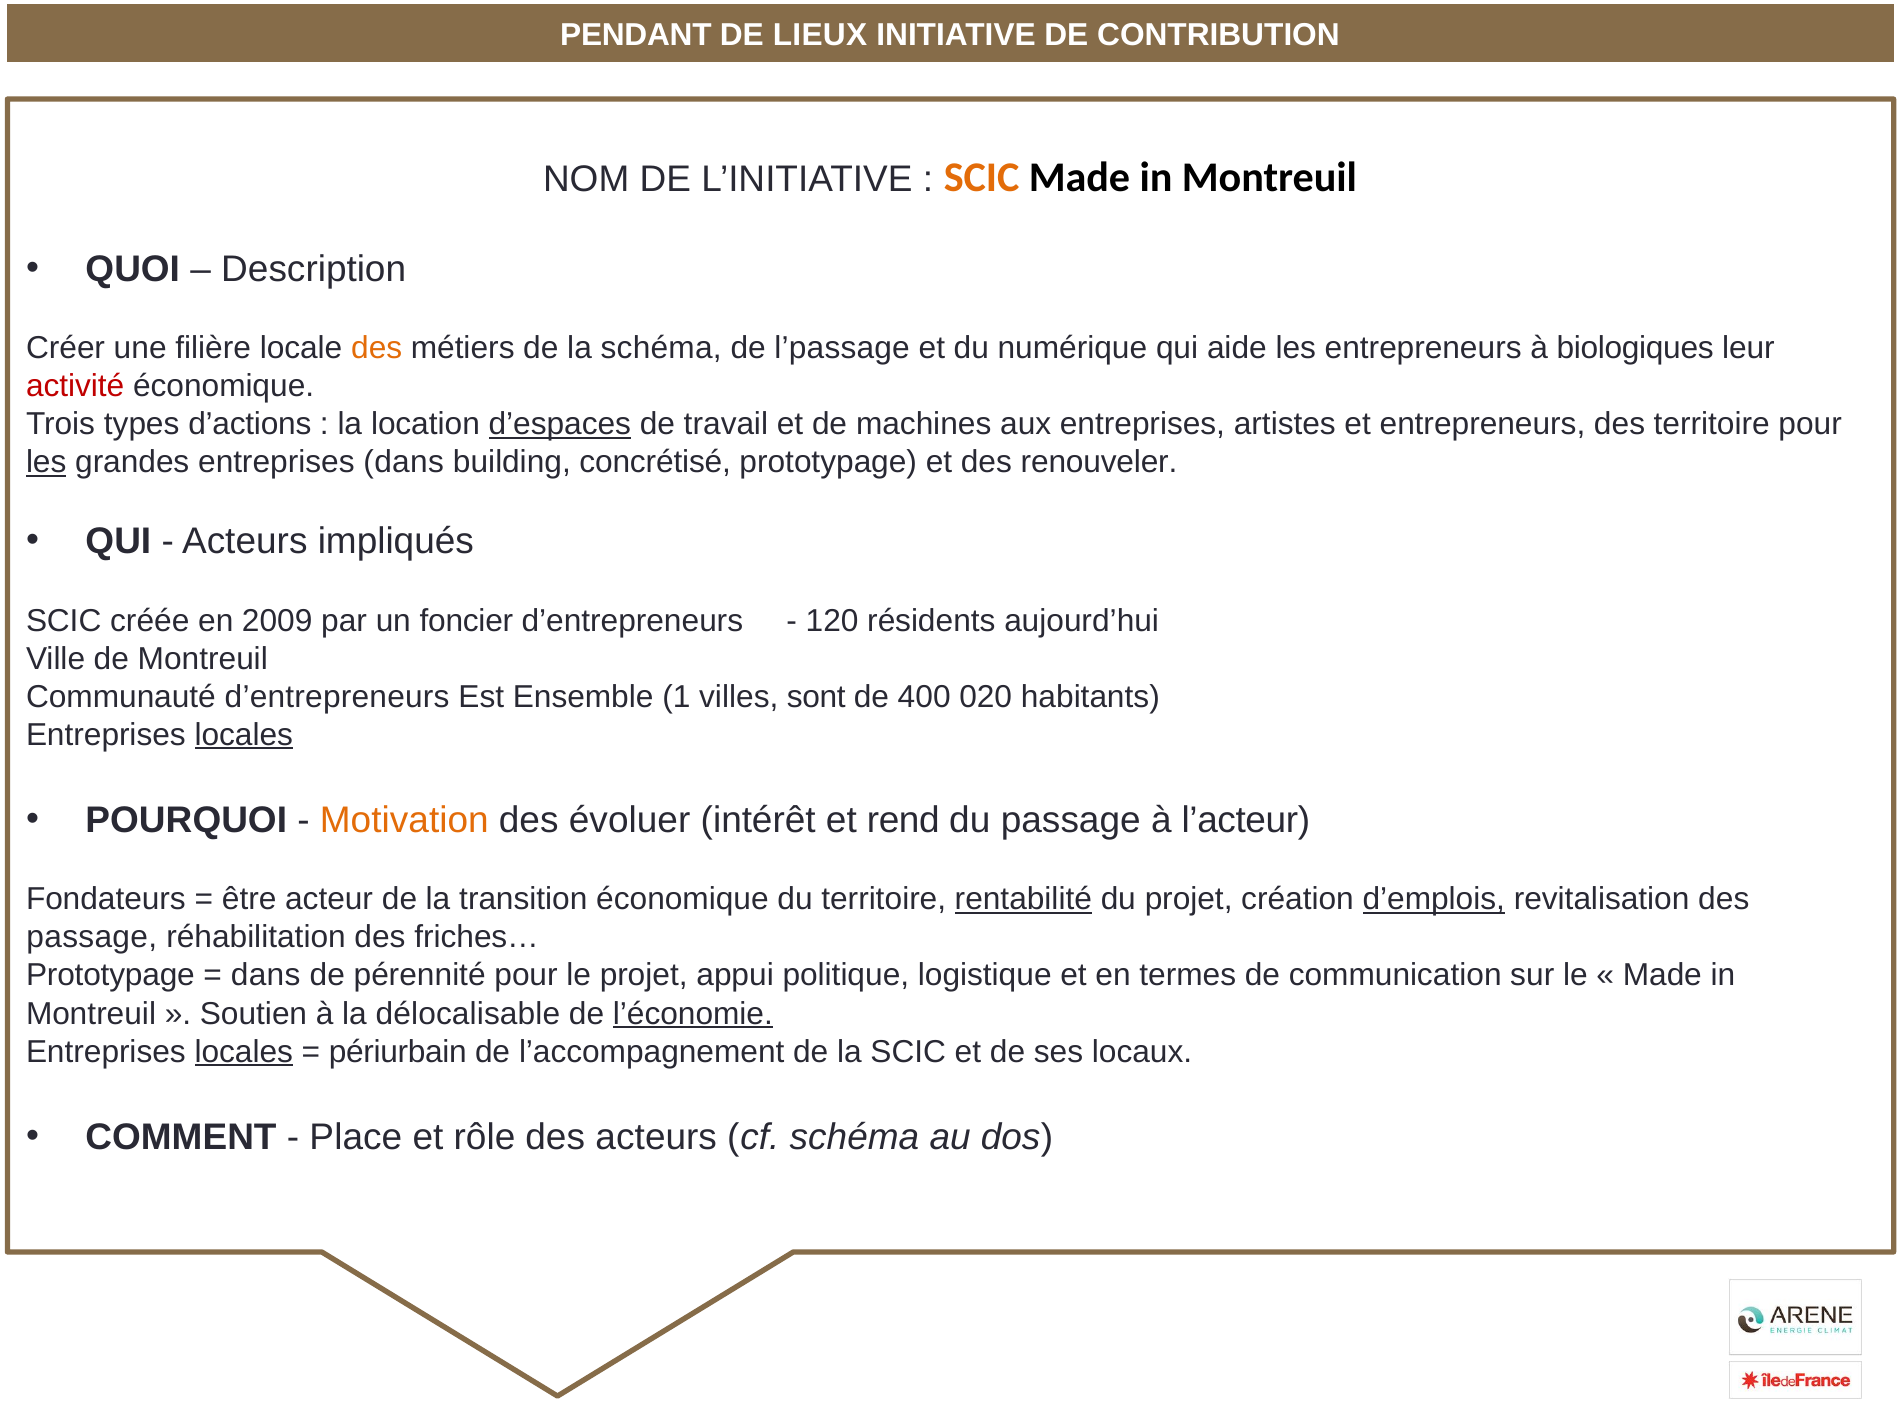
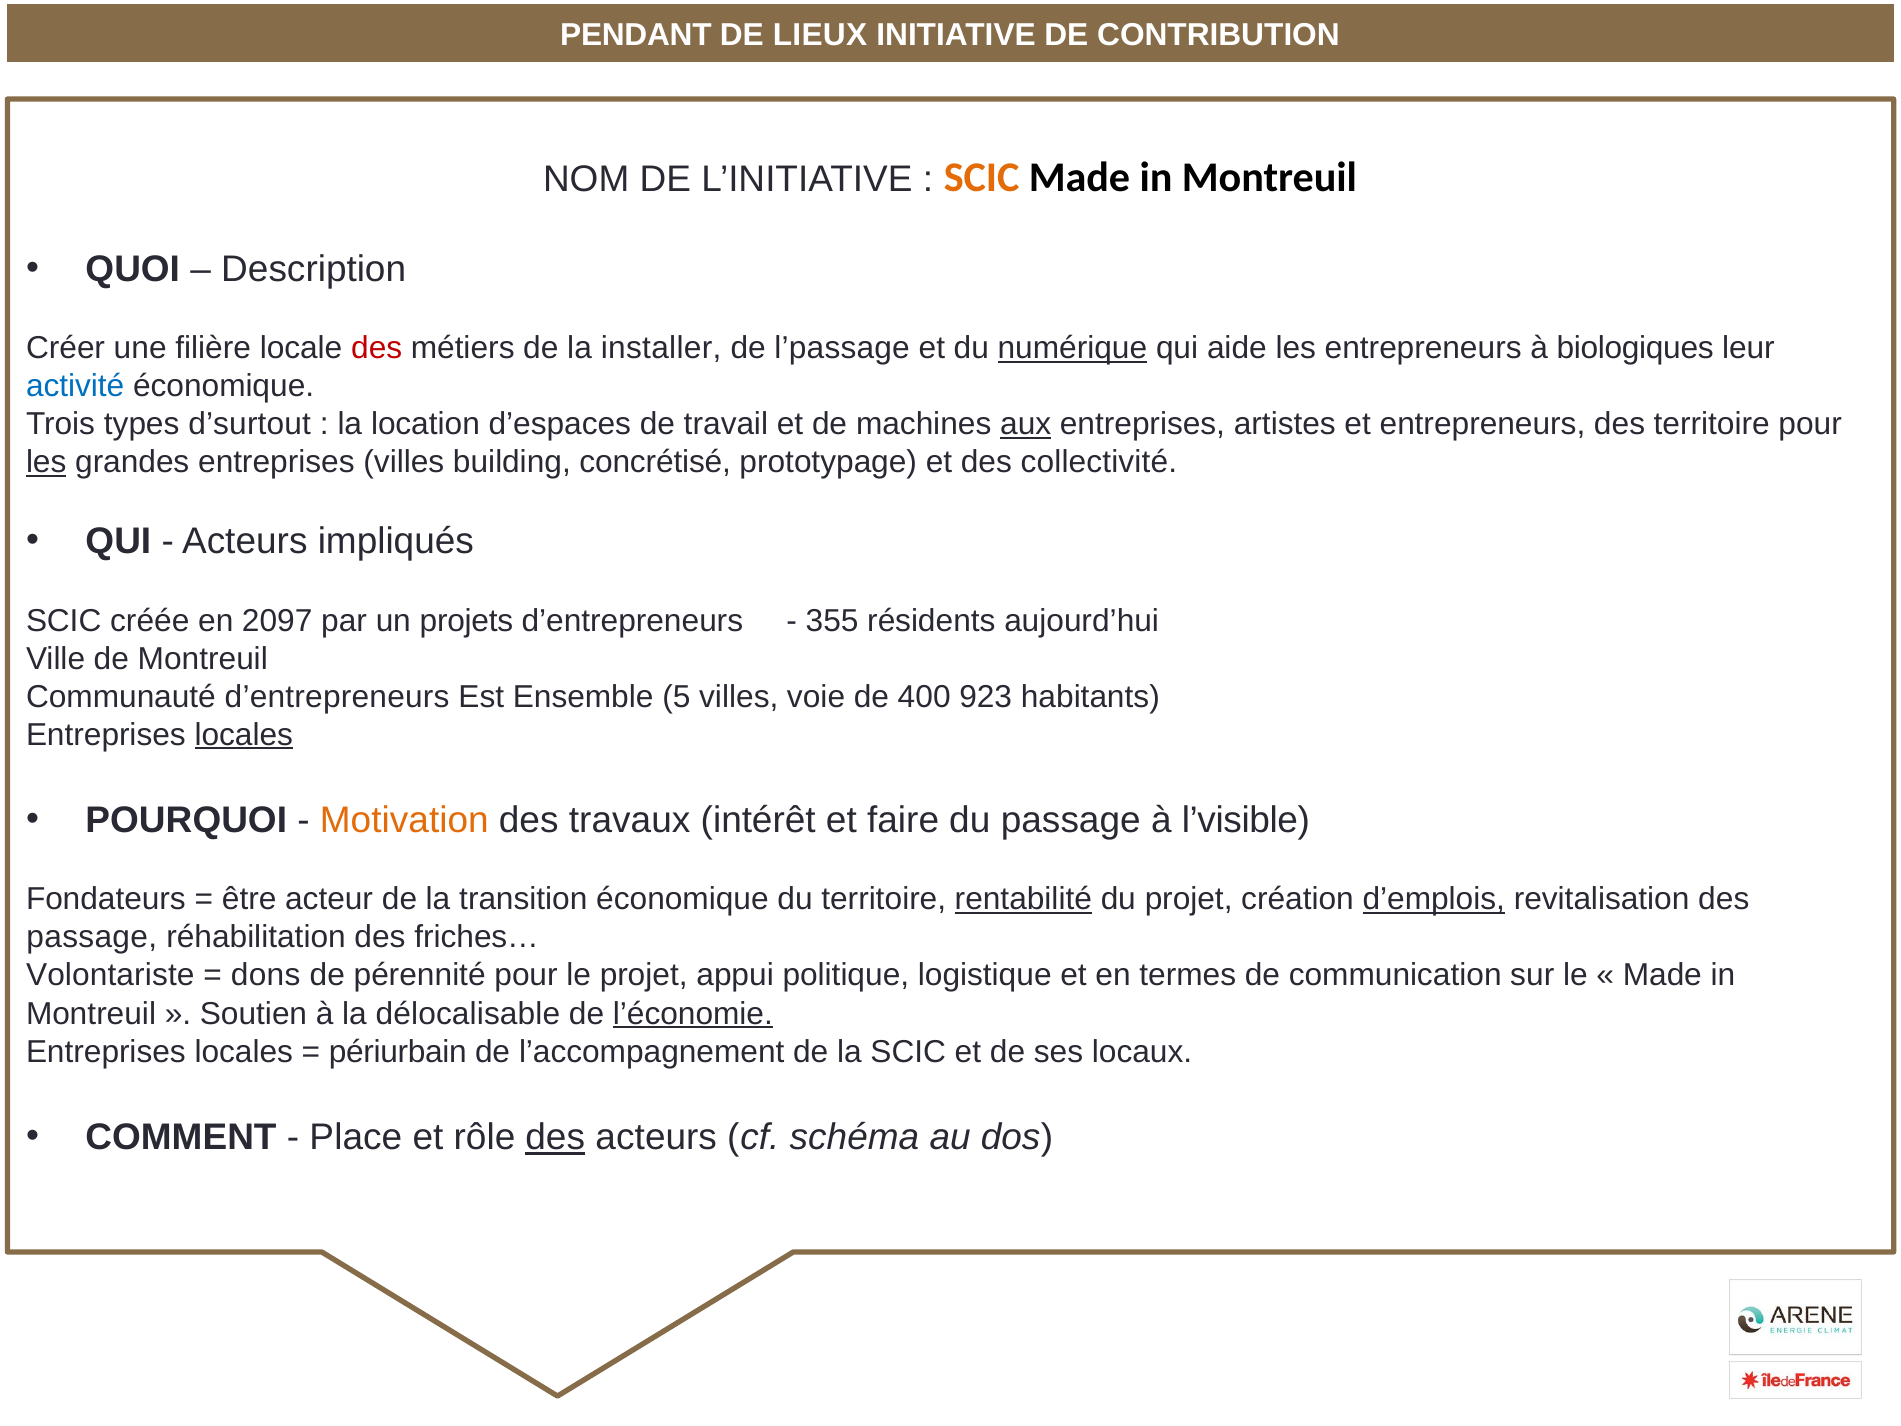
des colour: orange -> red (377, 348)
la schéma: schéma -> installer (661, 348)
numérique underline: none -> present (1072, 348)
activité colour: red -> blue (75, 386)
d’actions: d’actions -> d’surtout (250, 424)
d’espaces underline: present -> none (560, 424)
aux underline: none -> present (1026, 424)
entreprises dans: dans -> villes (404, 462)
renouveler: renouveler -> collectivité (1099, 462)
2009: 2009 -> 2097 (277, 620)
foncier: foncier -> projets (466, 620)
120: 120 -> 355 (832, 620)
1: 1 -> 5 (676, 697)
sont: sont -> voie (816, 697)
020: 020 -> 923 (986, 697)
évoluer: évoluer -> travaux (630, 820)
rend: rend -> faire (903, 820)
l’acteur: l’acteur -> l’visible (1246, 820)
Prototypage: Prototypage -> Volontariste (110, 975)
dans: dans -> dons (266, 975)
locales underline: present -> none (244, 1051)
des underline: none -> present (555, 1137)
